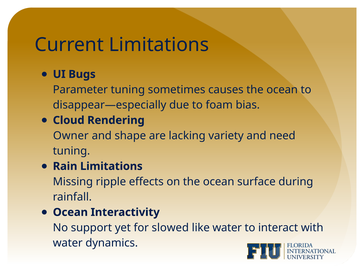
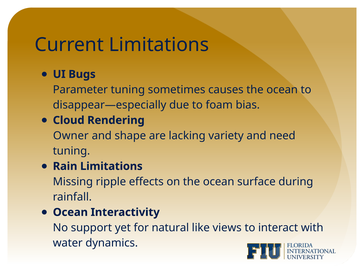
slowed: slowed -> natural (170, 228)
like water: water -> views (227, 228)
